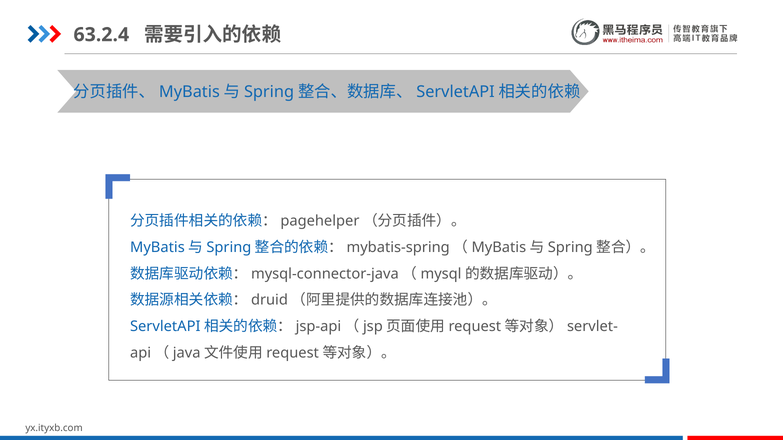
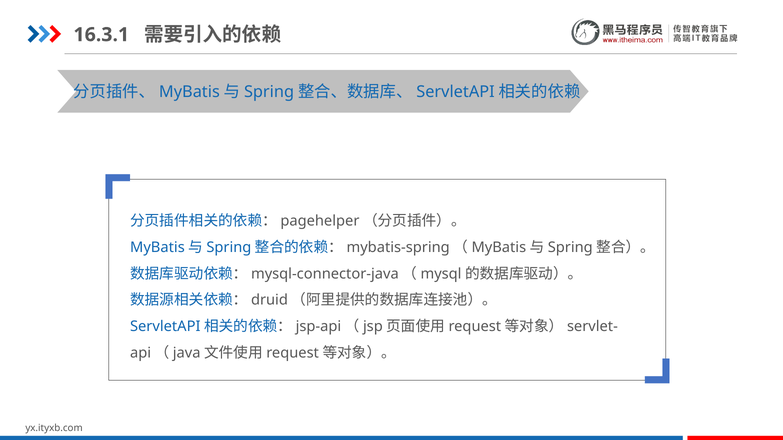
63.2.4: 63.2.4 -> 16.3.1 (101, 35)
